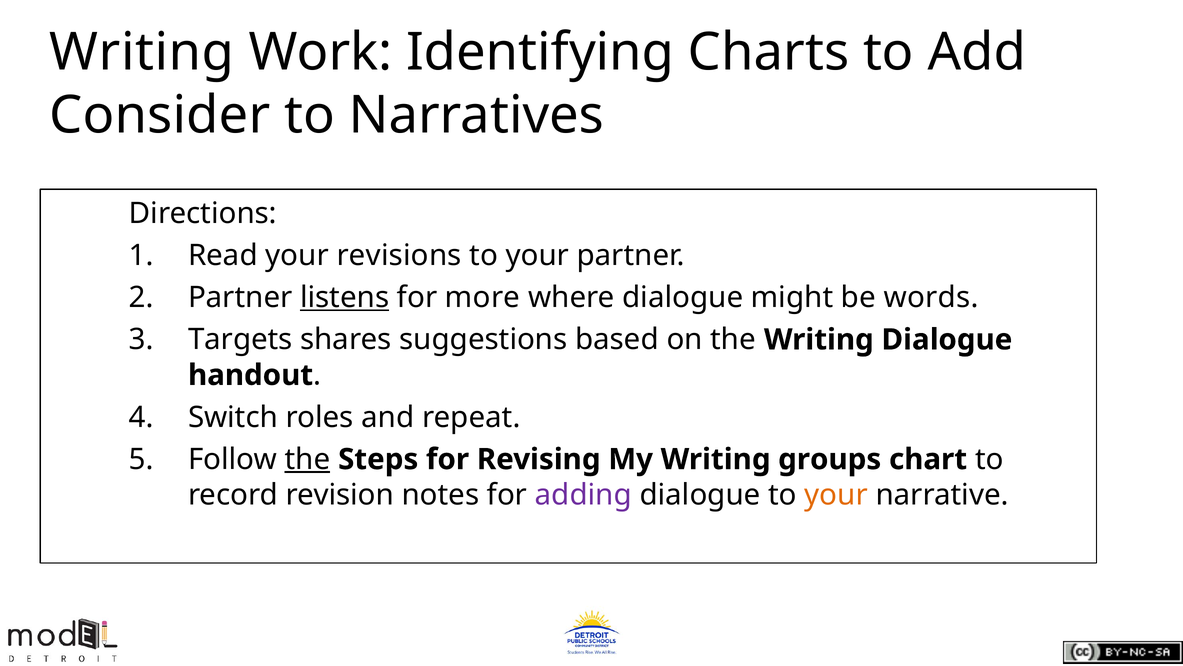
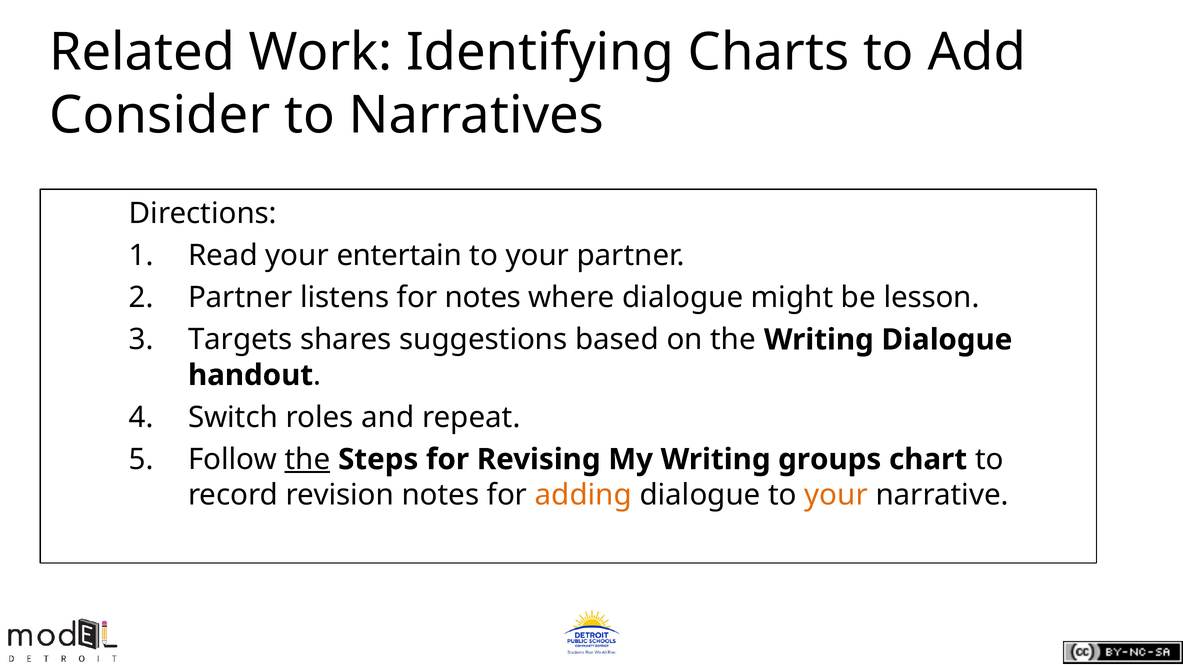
Writing: Writing -> Related (142, 52)
revisions: revisions -> entertain (399, 255)
listens underline: present -> none (345, 297)
for more: more -> notes (483, 297)
words: words -> lesson (931, 297)
adding colour: purple -> orange (583, 495)
